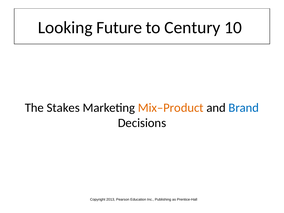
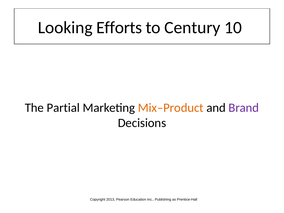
Future: Future -> Efforts (119, 27)
Stakes: Stakes -> Partial (63, 108)
Brand colour: blue -> purple (244, 108)
